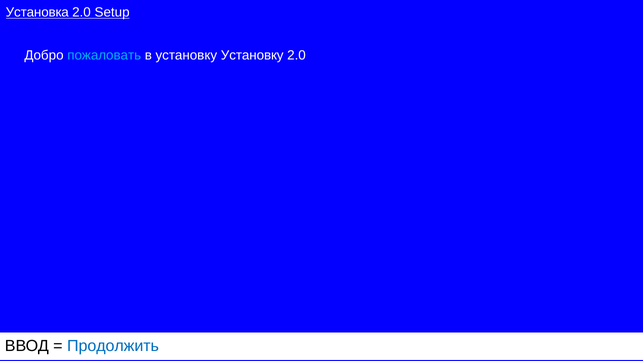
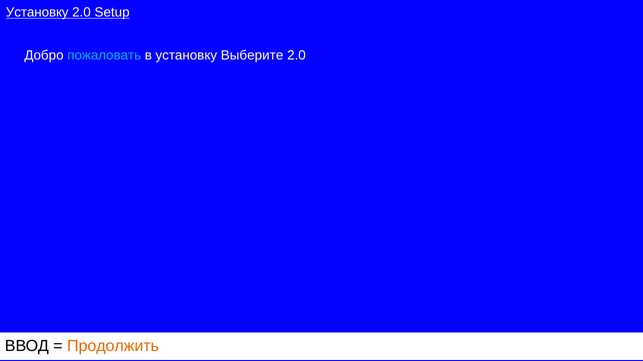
Установка: Установка -> Установку (37, 12)
установку Установку: Установку -> Выберите (252, 55)
Продолжить colour: blue -> orange (113, 347)
